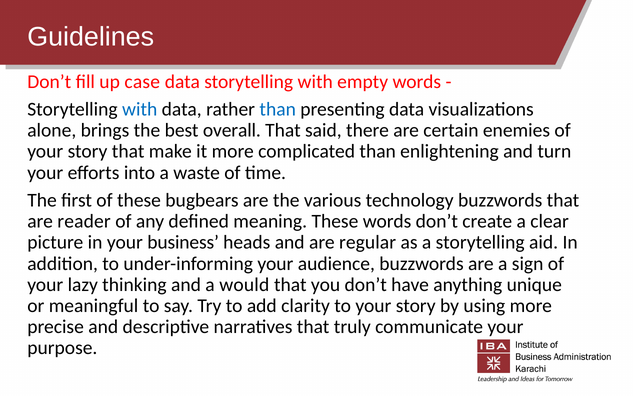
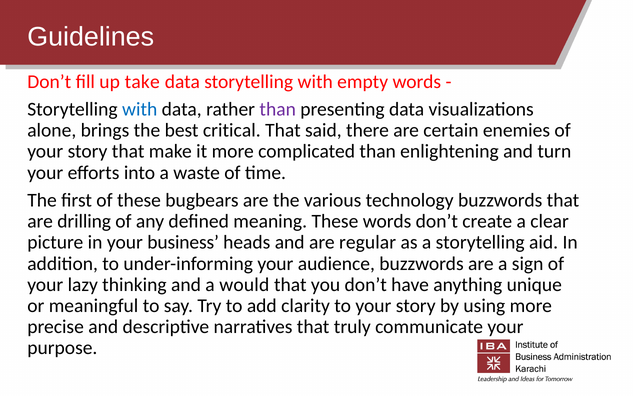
case: case -> take (142, 82)
than colour: blue -> purple (278, 109)
overall: overall -> critical (232, 130)
reader: reader -> drilling (84, 221)
